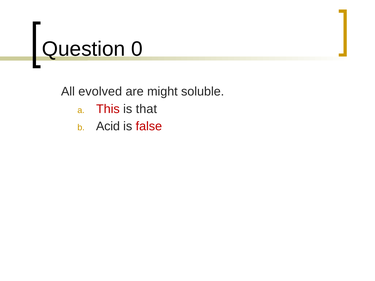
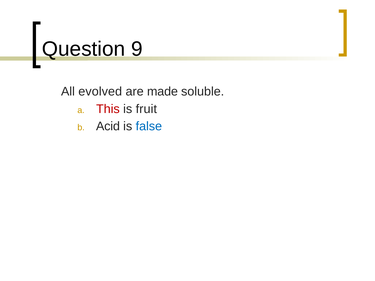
0: 0 -> 9 (137, 49)
might: might -> made (162, 91)
that: that -> fruit (146, 109)
false colour: red -> blue (149, 126)
